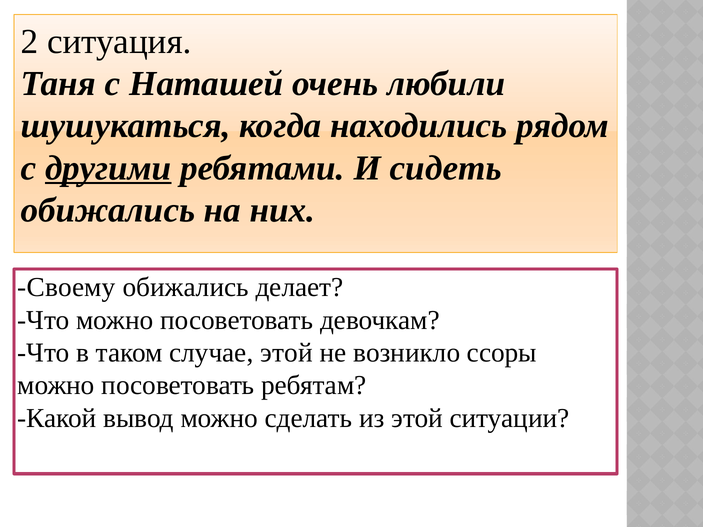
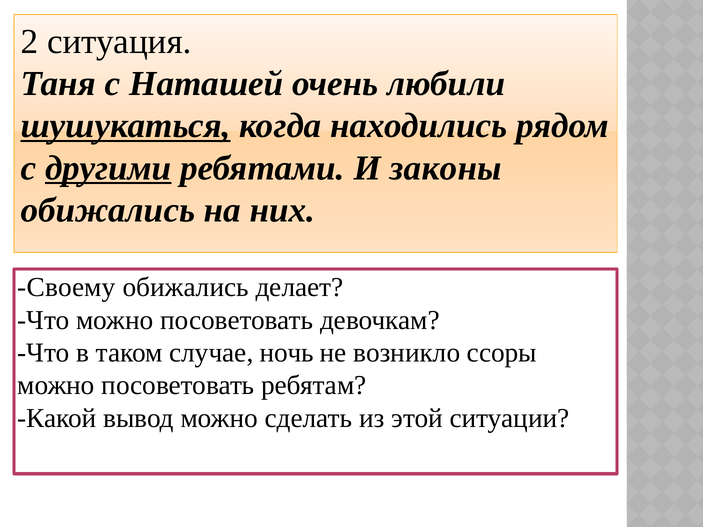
шушукаться underline: none -> present (126, 126)
сидеть: сидеть -> законы (446, 168)
случае этой: этой -> ночь (287, 353)
